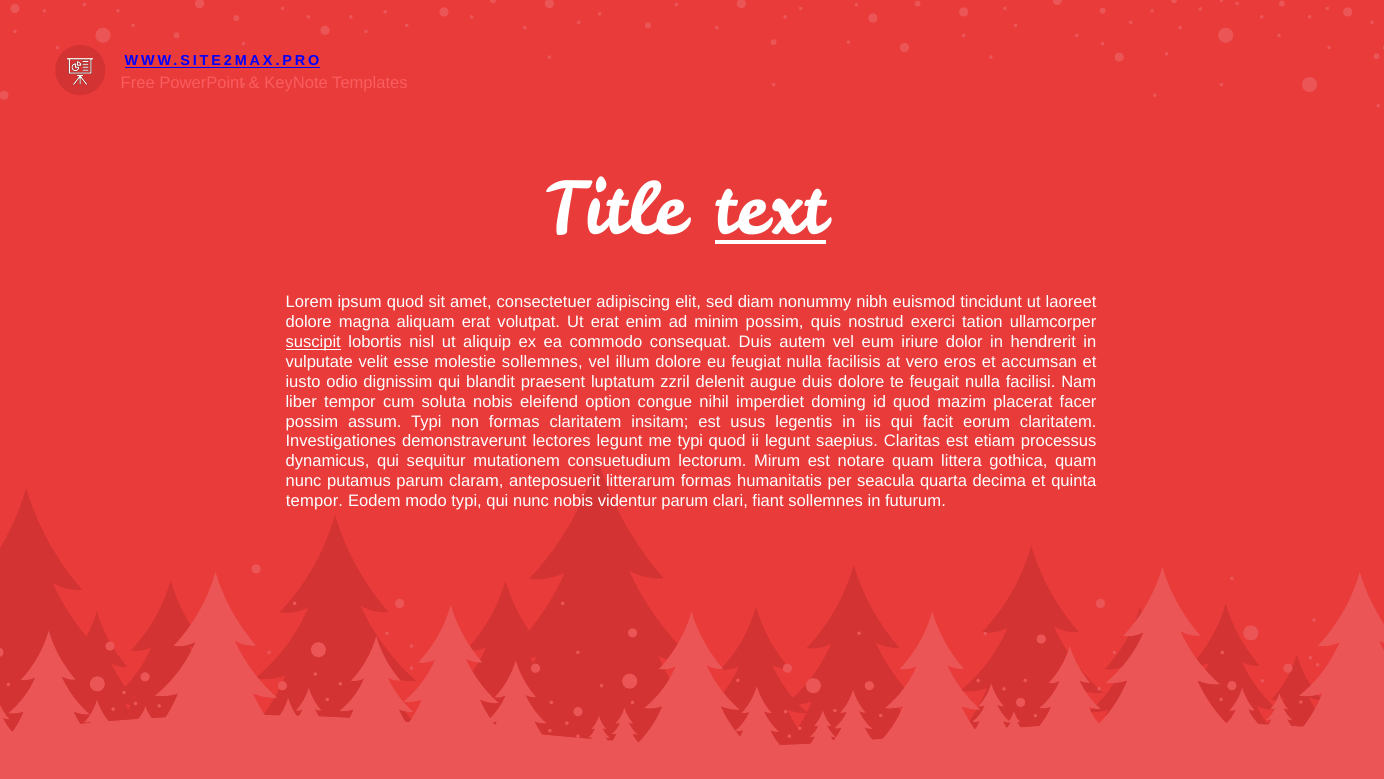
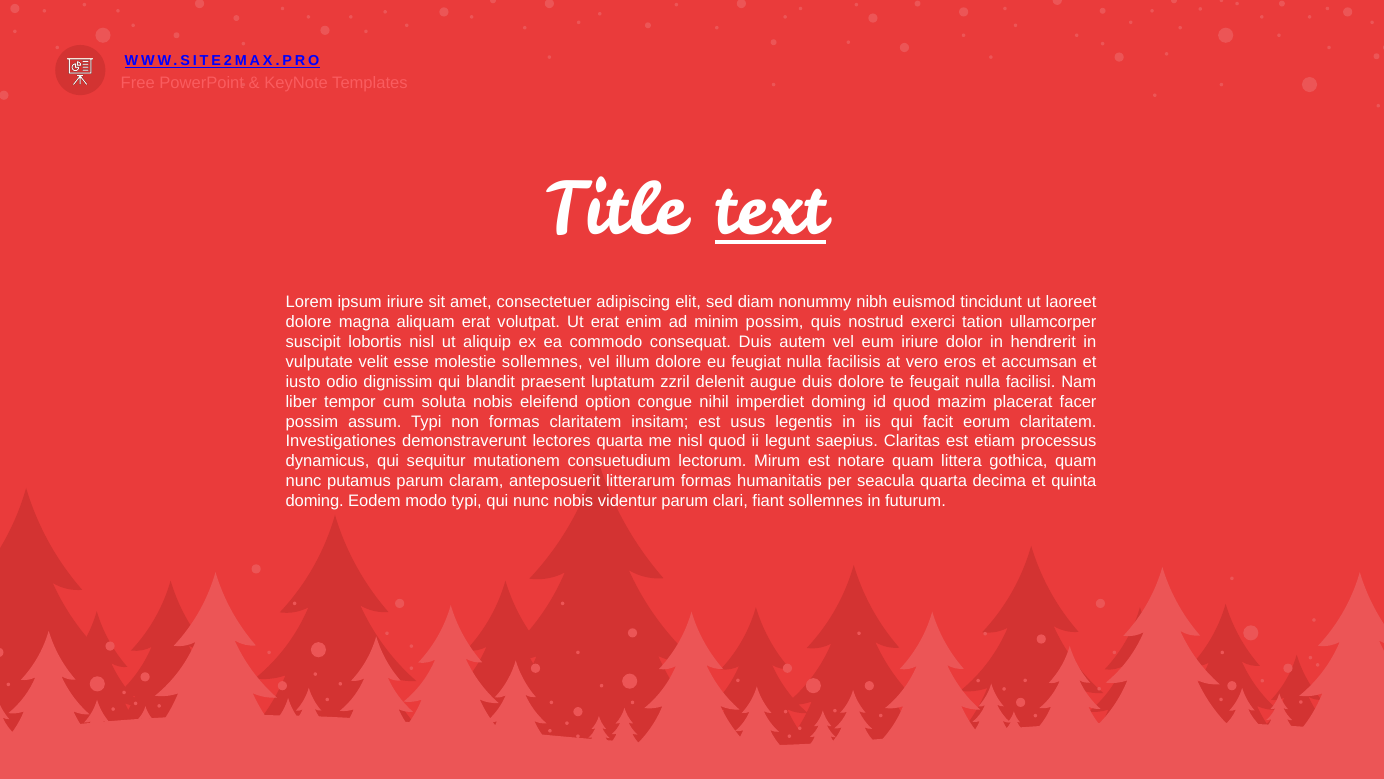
ipsum quod: quod -> iriure (405, 302)
suscipit underline: present -> none (313, 342)
lectores legunt: legunt -> quarta (620, 441)
me typi: typi -> nisl (690, 441)
tempor: tempor -> doming (315, 501)
